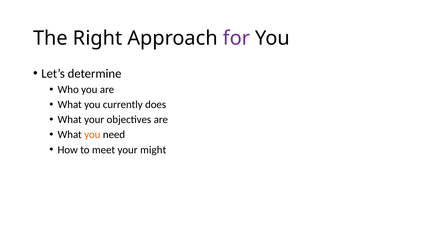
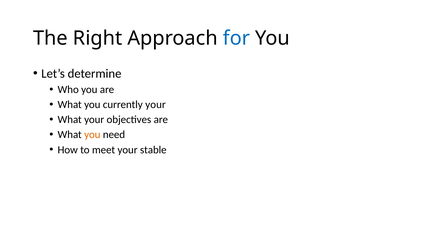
for colour: purple -> blue (236, 38)
currently does: does -> your (156, 105)
might: might -> stable (153, 150)
